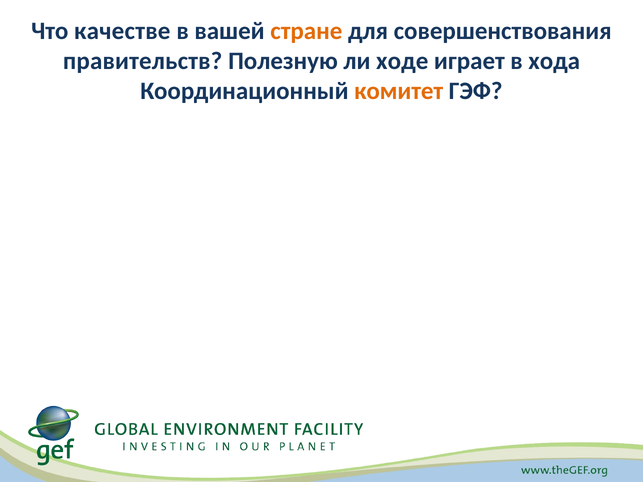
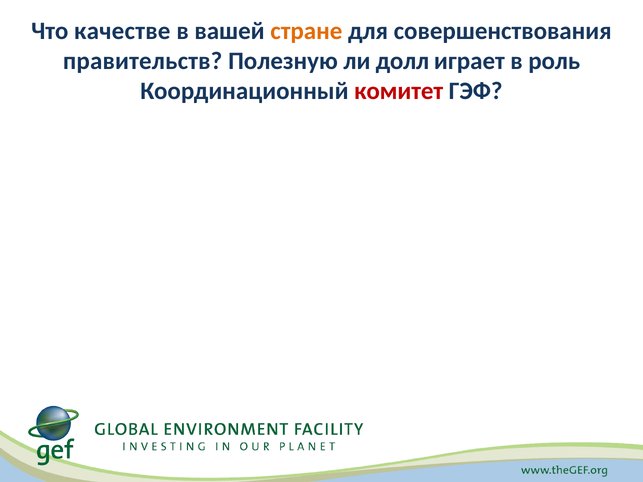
ходе: ходе -> долл (402, 61)
хода: хода -> роль (554, 61)
комитет colour: orange -> red (399, 91)
